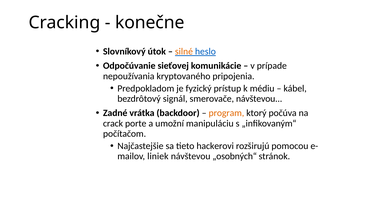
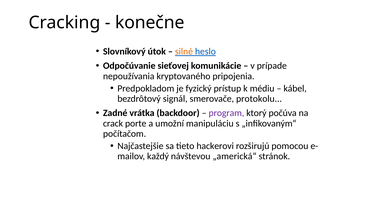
smerovače návštevou: návštevou -> protokolu (259, 99)
program colour: orange -> purple (226, 113)
liniek: liniek -> každý (158, 157)
„osobných“: „osobných“ -> „americká“ (235, 157)
